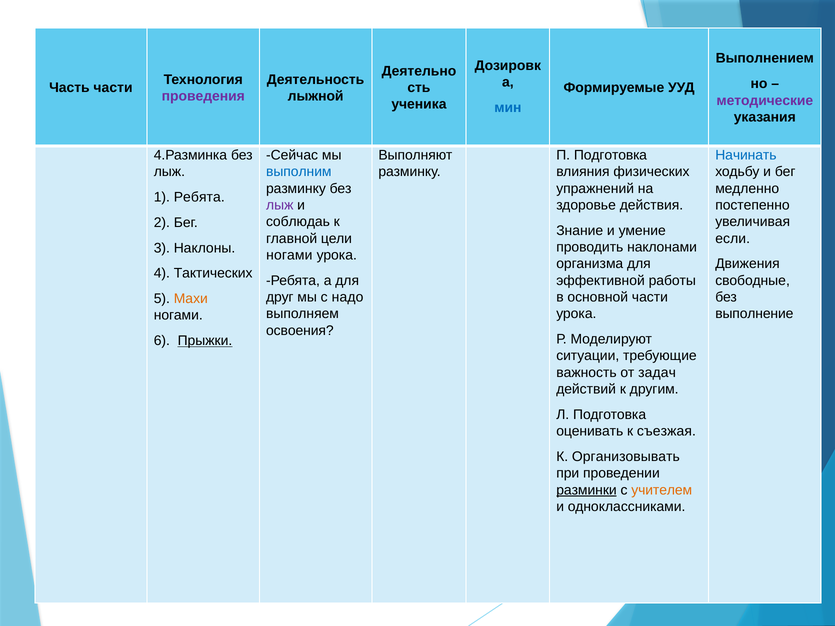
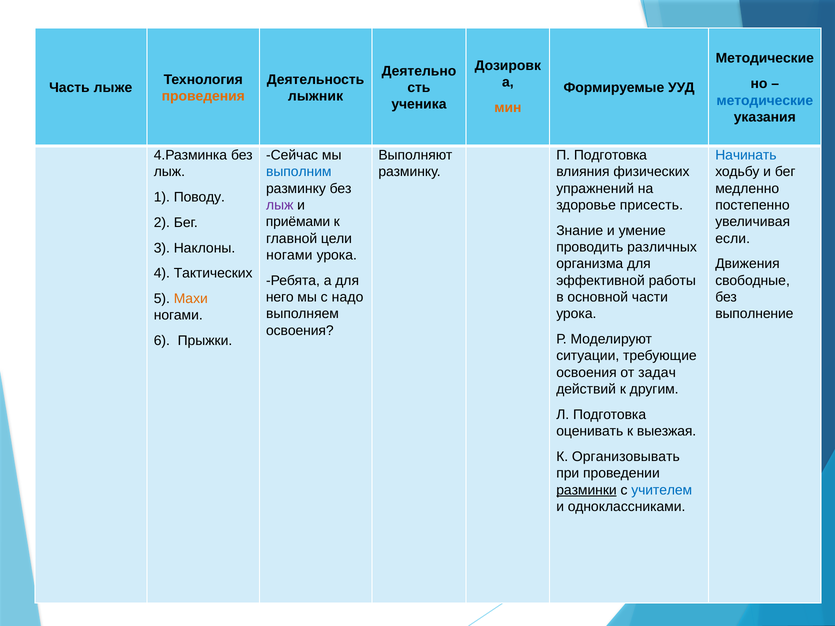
Выполнением: Выполнением -> Методические (765, 58)
Часть части: части -> лыже (113, 88)
проведения colour: purple -> orange (203, 96)
лыжной: лыжной -> лыжник (316, 96)
методические colour: purple -> blue (765, 100)
мин colour: blue -> orange (508, 108)
1 Ребята: Ребята -> Поводу (199, 197)
действия: действия -> присесть (651, 205)
соблюдаь: соблюдаь -> приёмами (298, 222)
наклонами: наклонами -> различных (662, 247)
друг: друг -> него (280, 297)
Прыжки underline: present -> none (205, 341)
важность: важность -> освоения (586, 373)
съезжая: съезжая -> выезжая (667, 431)
учителем colour: orange -> blue (662, 490)
